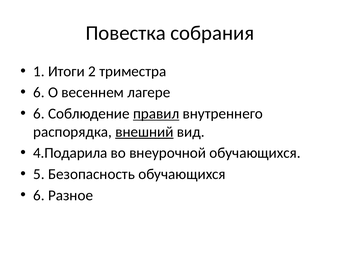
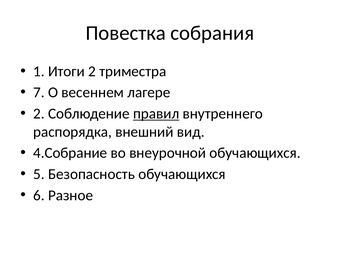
6: 6 -> 7 (39, 92)
6: 6 -> 2 (39, 114)
внешний underline: present -> none (144, 132)
4.Подарила: 4.Подарила -> 4.Собрание (70, 153)
